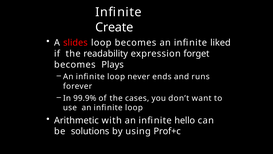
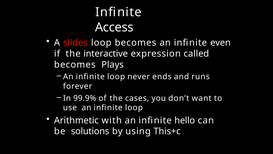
Create: Create -> Access (114, 27)
liked: liked -> even (220, 43)
readability: readability -> interactive (106, 54)
forget: forget -> called (196, 54)
Prof+c: Prof+c -> This+c (167, 131)
